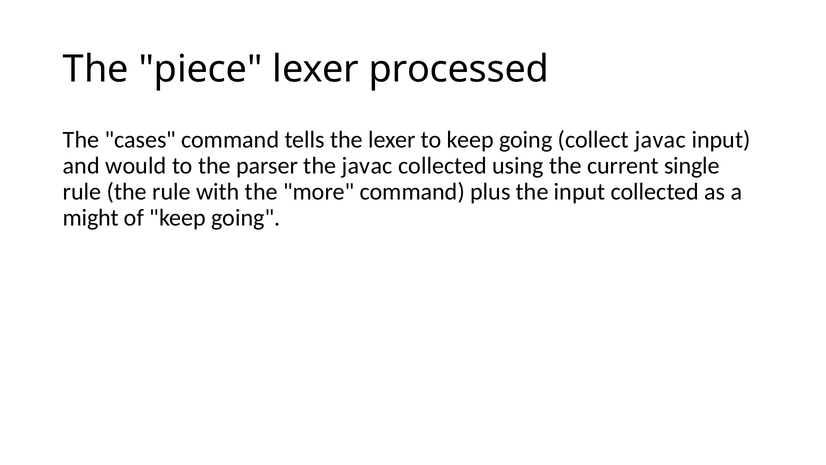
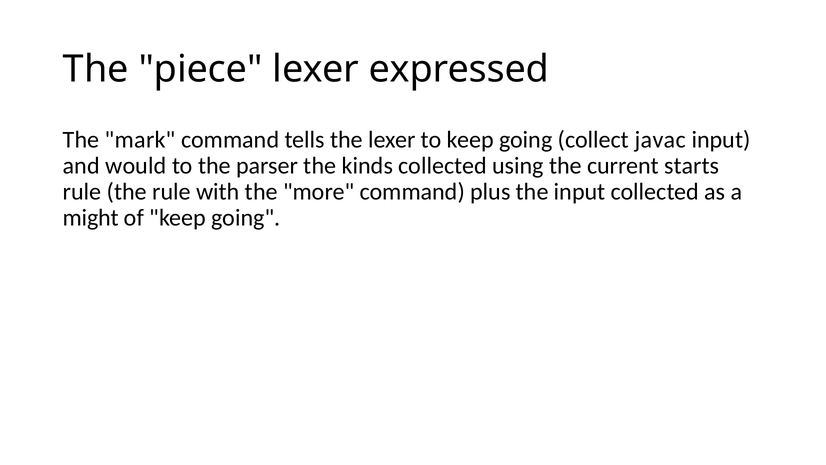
processed: processed -> expressed (459, 69)
cases: cases -> mark (140, 140)
the javac: javac -> kinds (367, 166)
single: single -> starts (692, 166)
